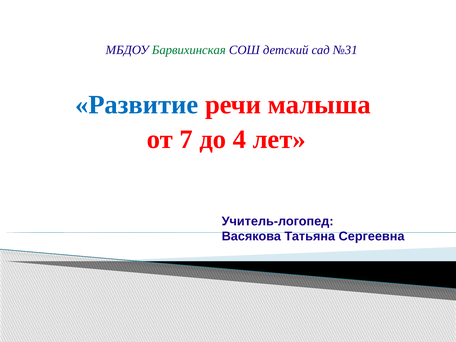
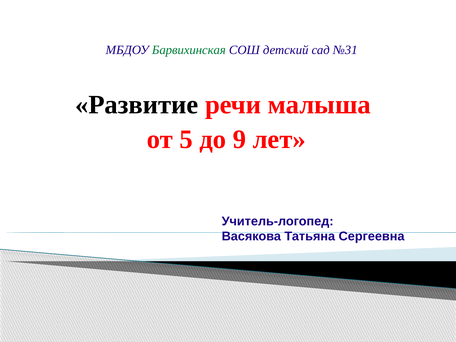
Развитие colour: blue -> black (137, 105)
7: 7 -> 5 (186, 139)
4: 4 -> 9 (239, 139)
